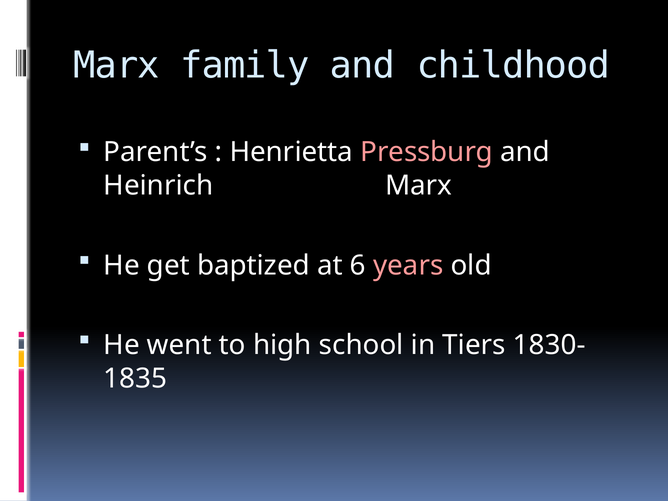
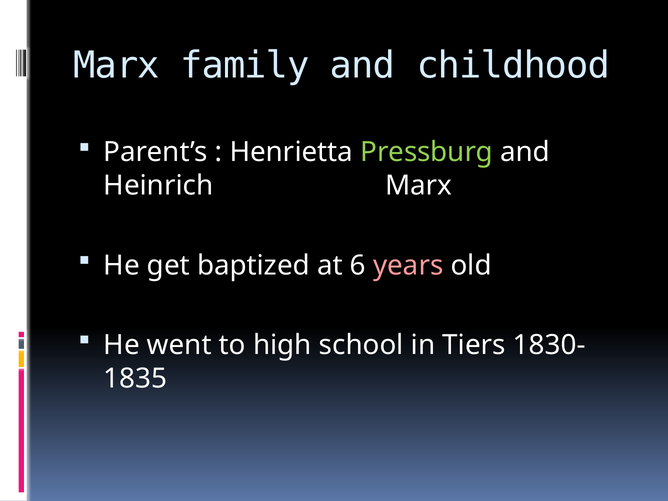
Pressburg colour: pink -> light green (427, 152)
